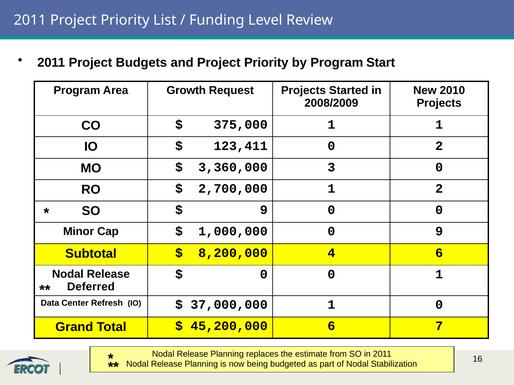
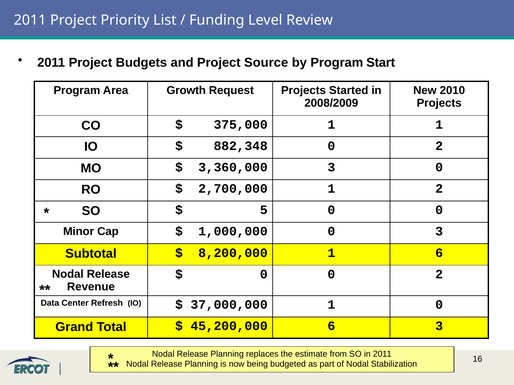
and Project Priority: Priority -> Source (266, 63)
123,411: 123,411 -> 882,348 (241, 146)
9: 9 -> 5 (264, 210)
0 9: 9 -> 3 (439, 232)
8,200,000 4: 4 -> 1 (331, 253)
0 0 1: 1 -> 2 (439, 275)
Deferred: Deferred -> Revenue (91, 287)
6 7: 7 -> 3 (439, 326)
